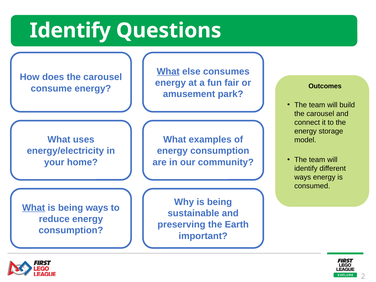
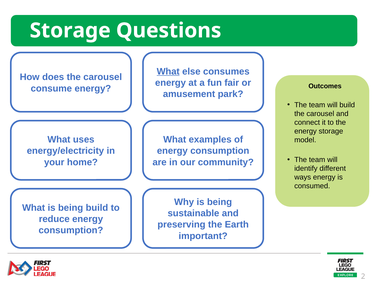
Identify: Identify -> Storage (70, 31)
What underline: present -> none (34, 208)
being ways: ways -> build (97, 208)
